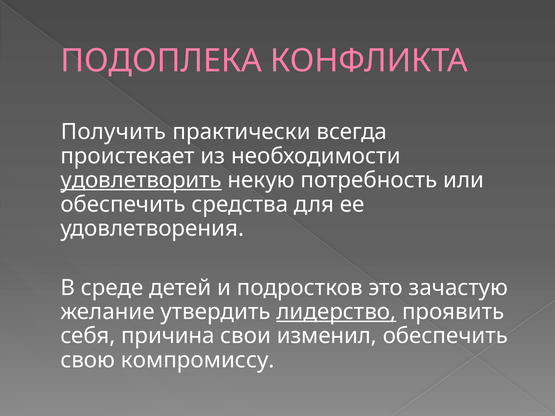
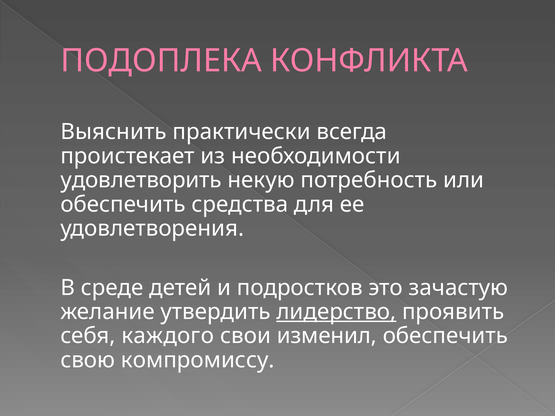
Получить: Получить -> Выяснить (114, 132)
удовлетворить underline: present -> none (141, 180)
причина: причина -> каждого (168, 336)
